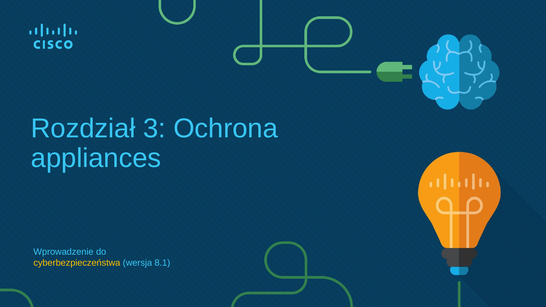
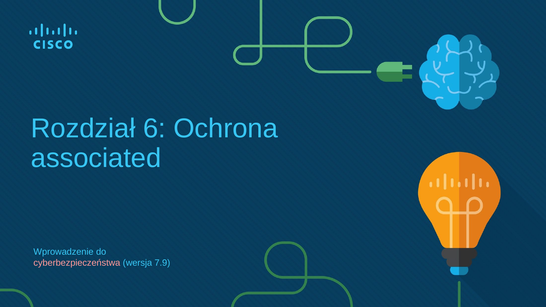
3: 3 -> 6 (154, 129)
appliances: appliances -> associated (96, 158)
cyberbezpieczeństwa colour: yellow -> pink (77, 263)
8.1: 8.1 -> 7.9 (162, 263)
